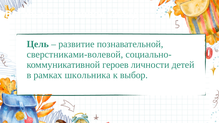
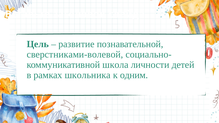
героев: героев -> школа (115, 65)
выбор: выбор -> одним (134, 75)
